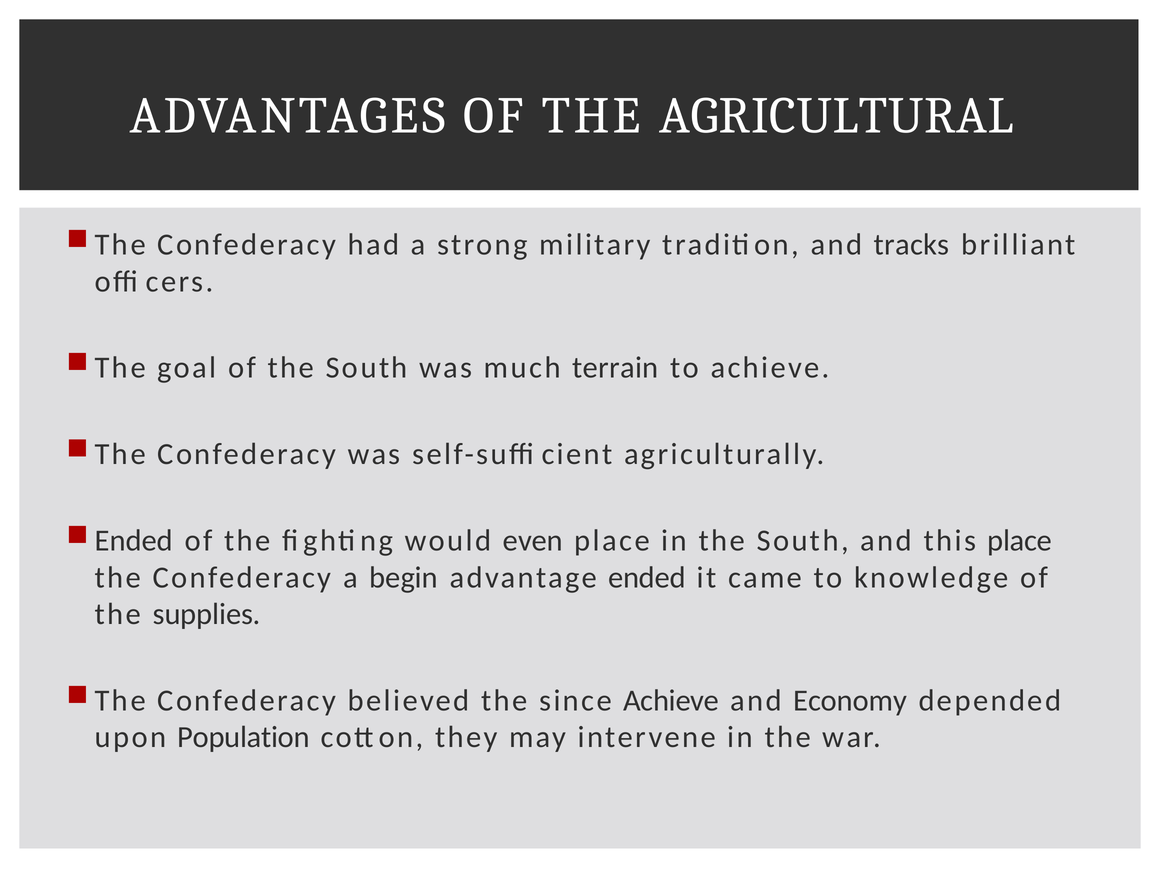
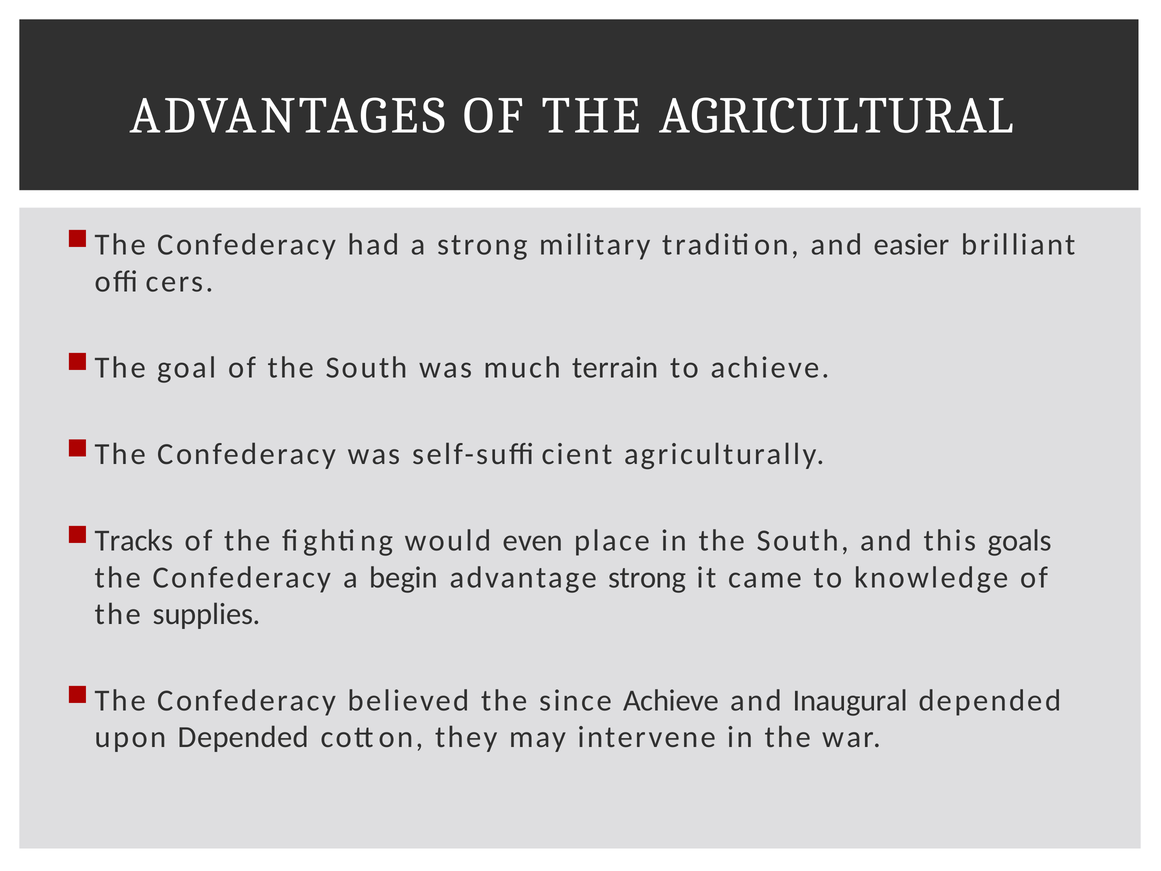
tracks: tracks -> easier (912, 245)
Ended: Ended -> Tracks (134, 540)
this place: place -> goals (1020, 540)
advantage ended: ended -> strong (647, 577)
Economy: Economy -> Inaugural (850, 700)
upon Population: Population -> Depended (243, 737)
